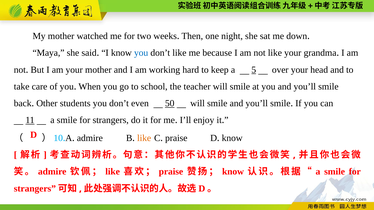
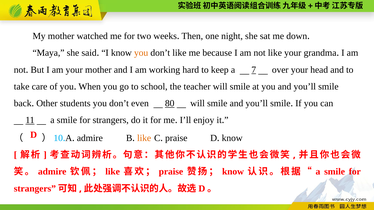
you colour: blue -> orange (141, 53)
5: 5 -> 7 (254, 70)
50: 50 -> 80 (170, 104)
